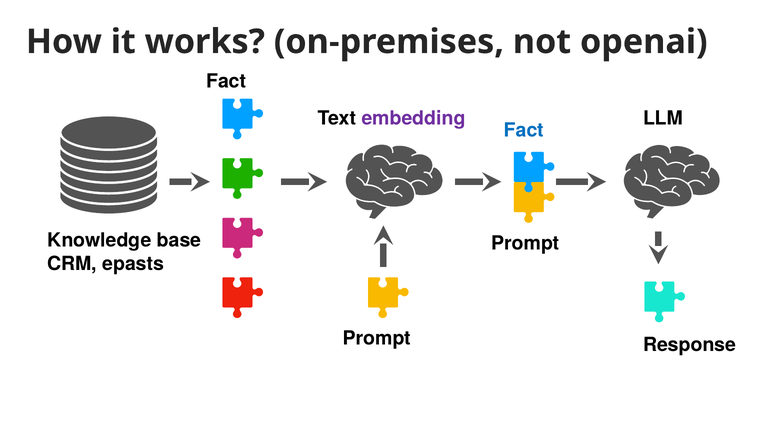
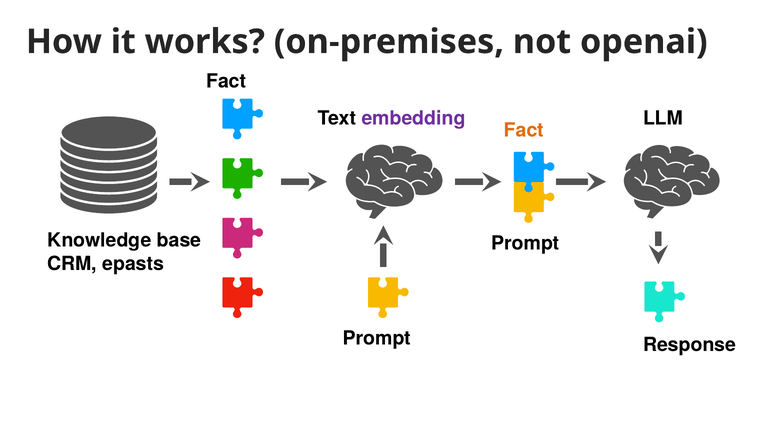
Fact colour: blue -> orange (524, 130)
